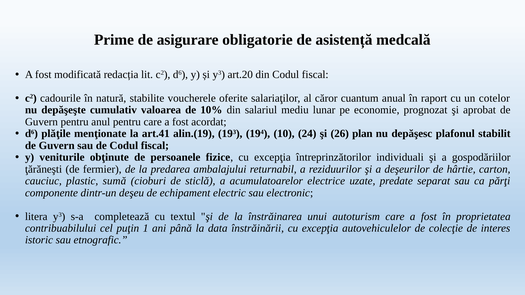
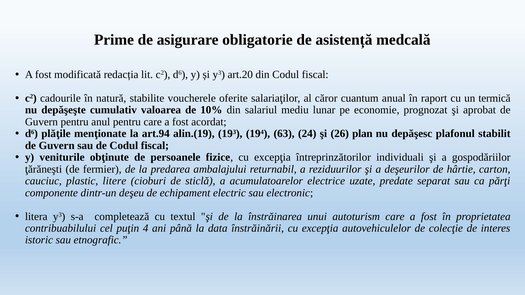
cotelor: cotelor -> termică (494, 98)
art.41: art.41 -> art.94 (156, 134)
10: 10 -> 63 (284, 134)
sumă: sumă -> litere (114, 181)
1: 1 -> 4 (146, 228)
